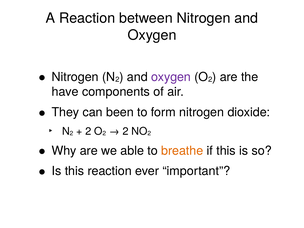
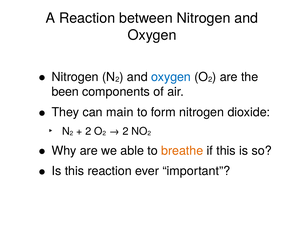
oxygen colour: purple -> blue (171, 77)
have: have -> been (65, 92)
been: been -> main (120, 112)
